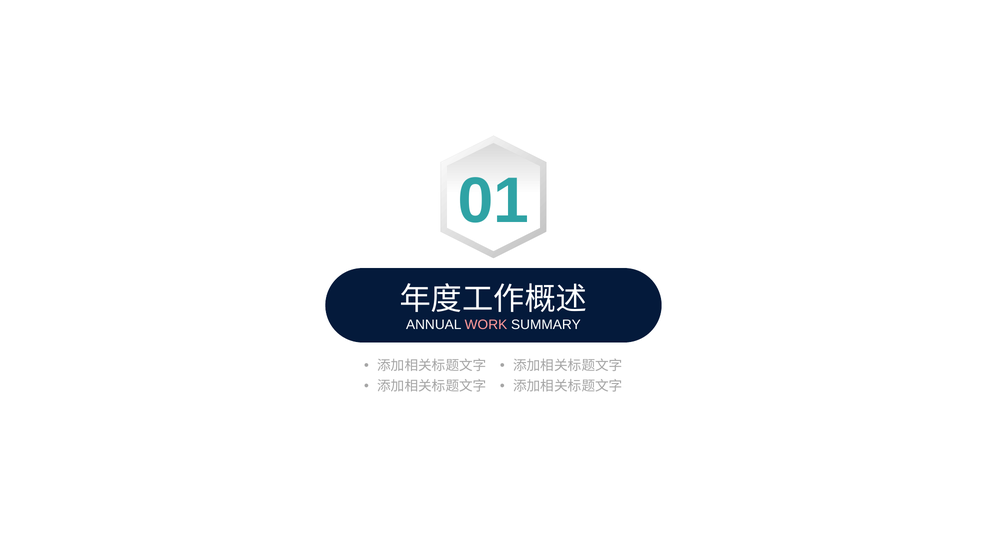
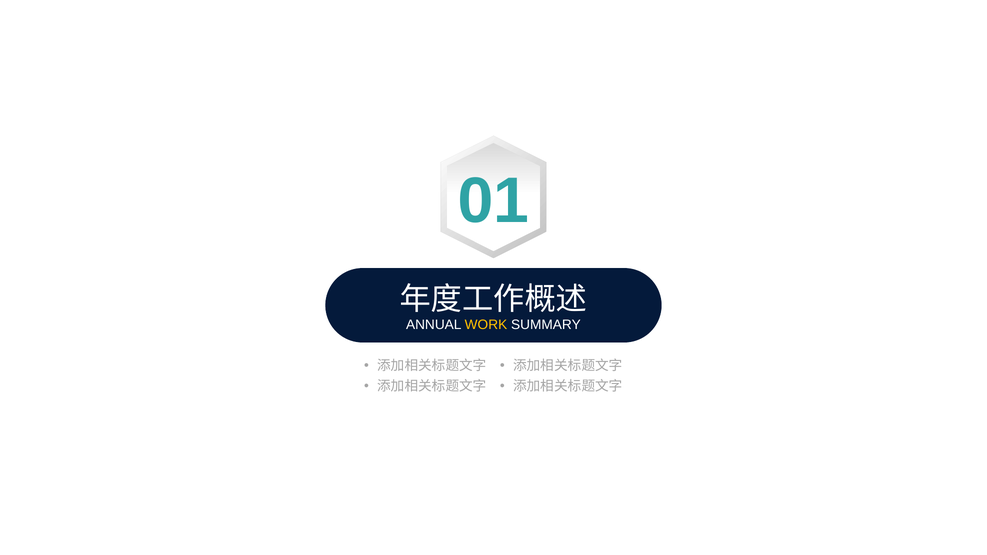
WORK colour: pink -> yellow (486, 325)
